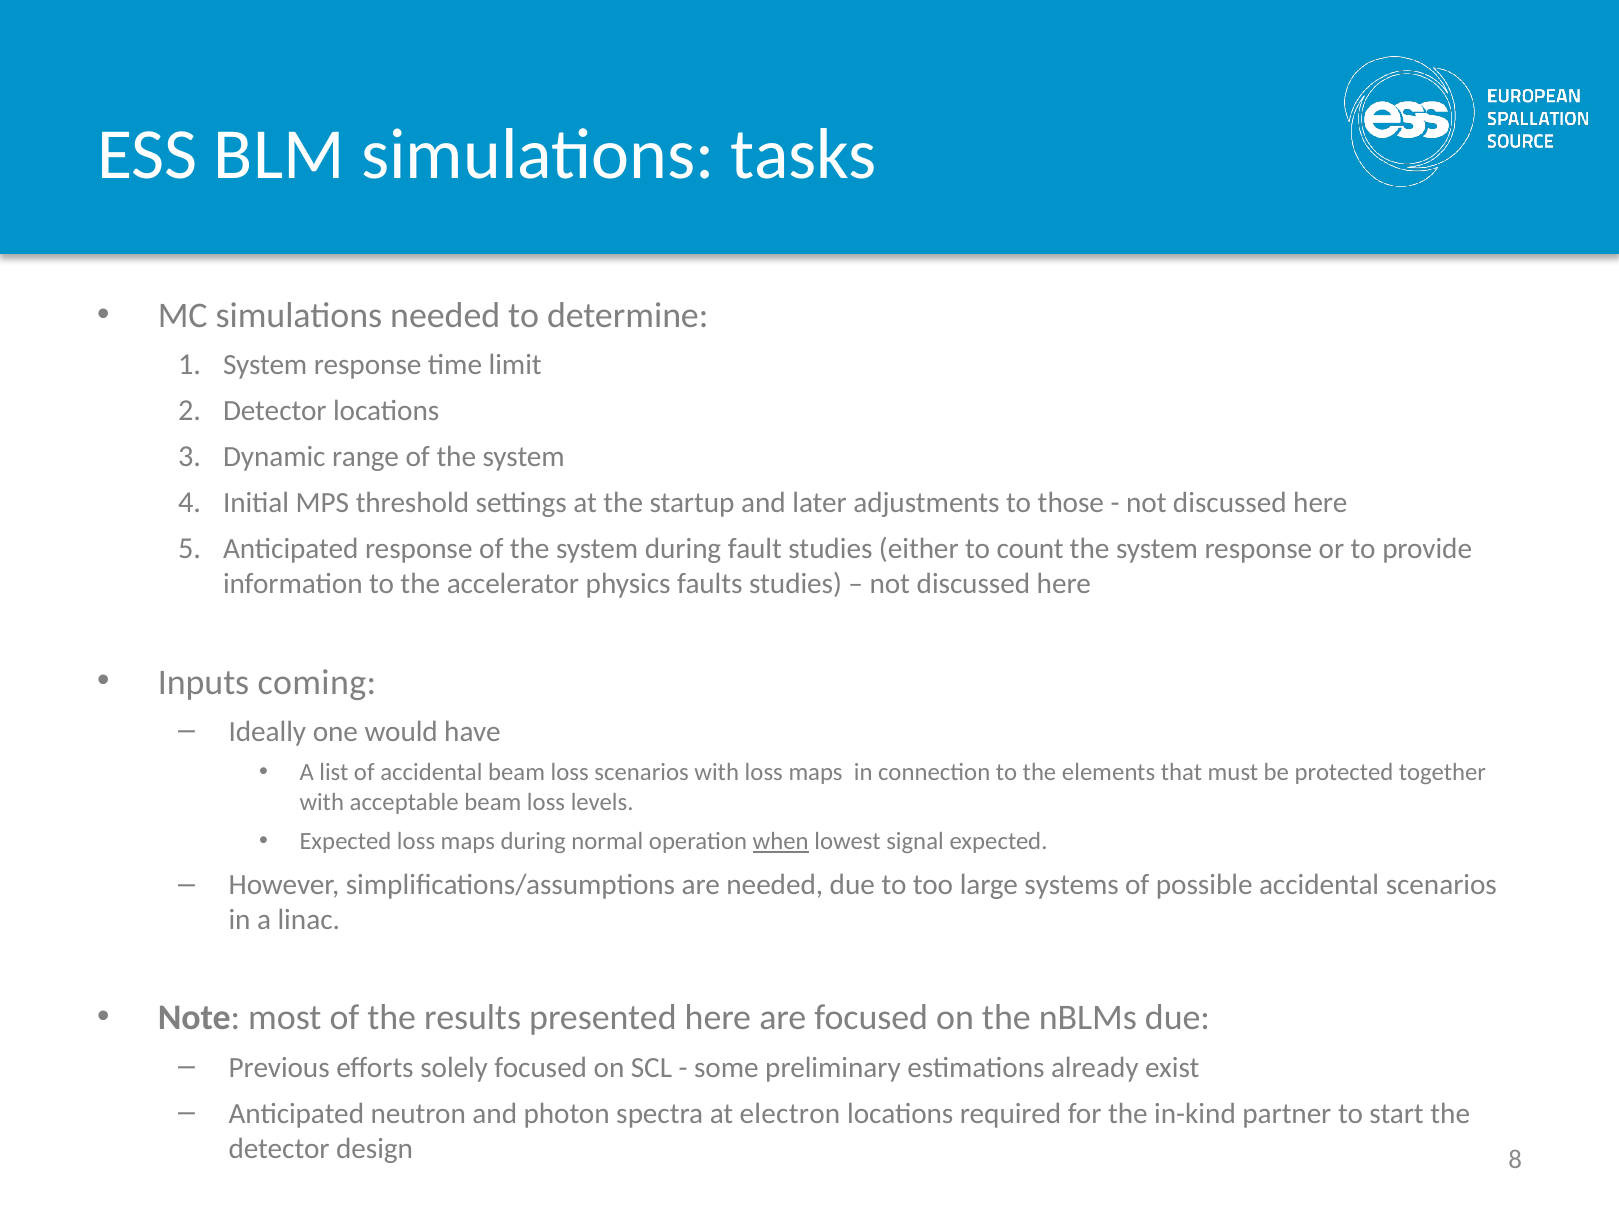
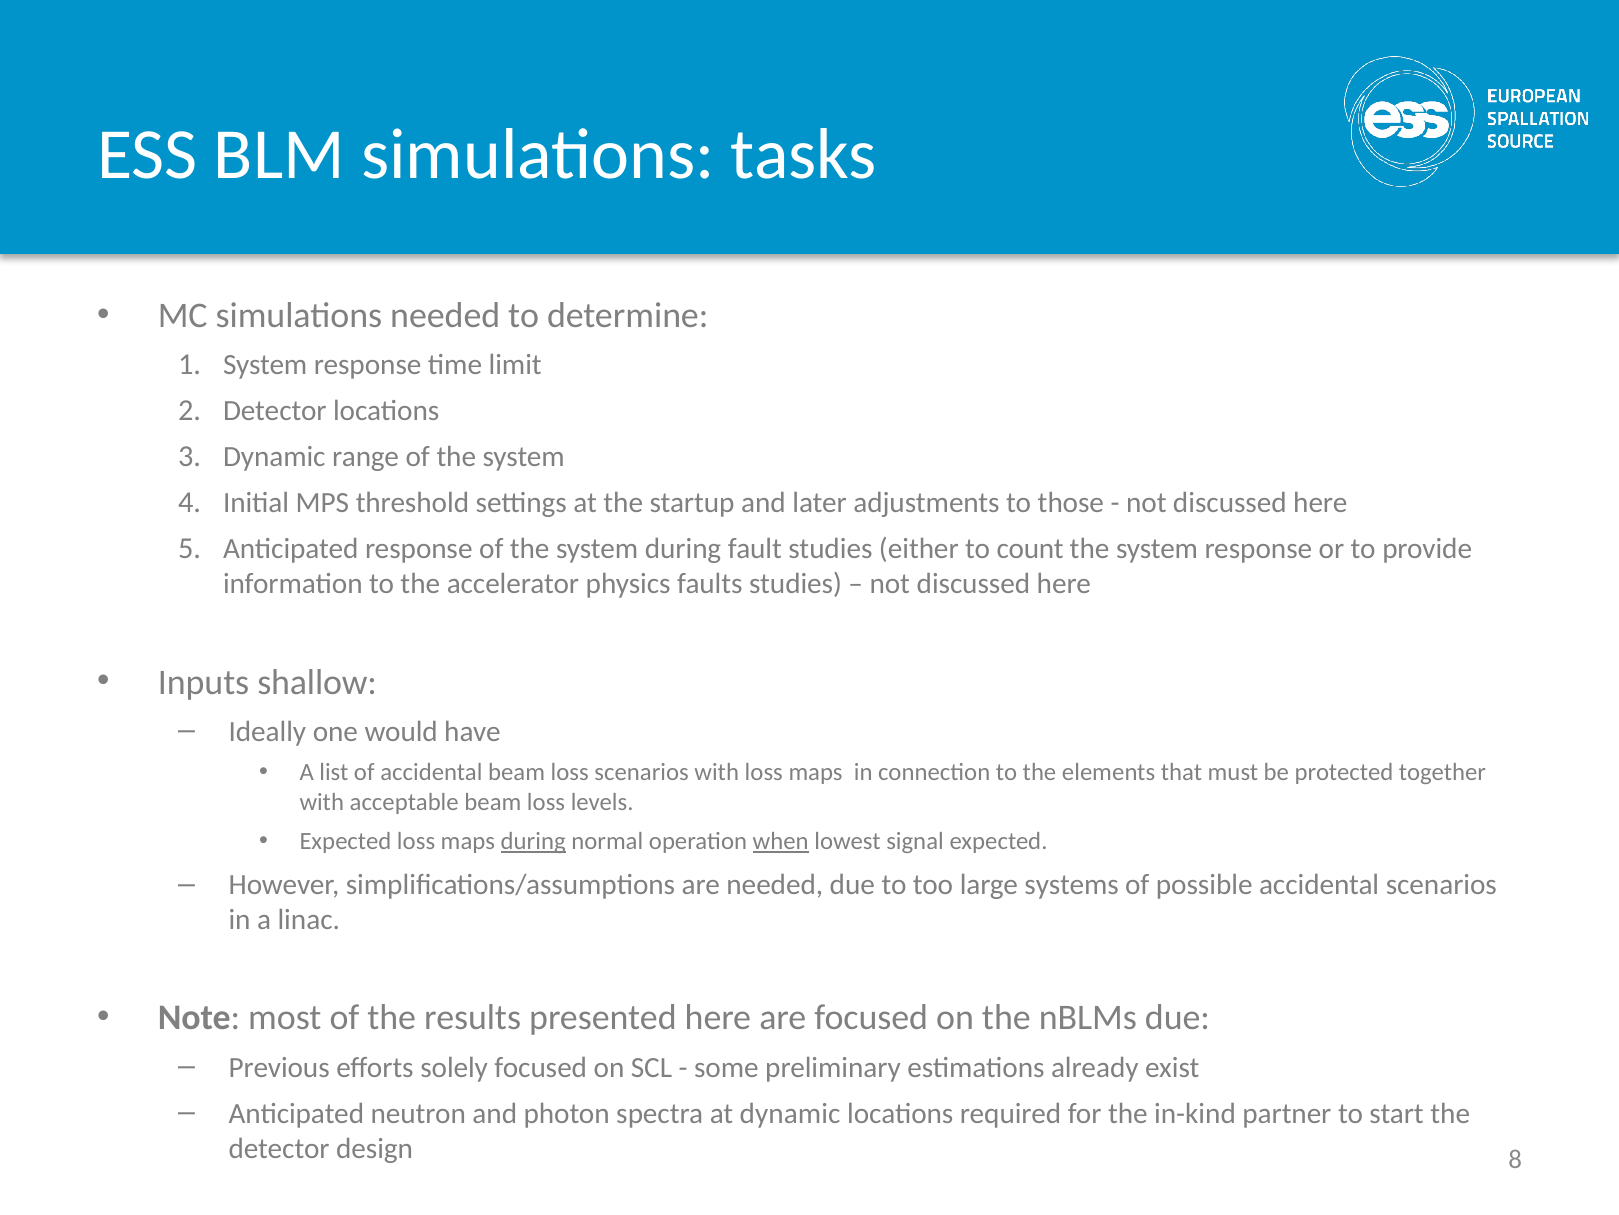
coming: coming -> shallow (317, 682)
during underline: none -> present (533, 841)
at electron: electron -> dynamic (790, 1113)
